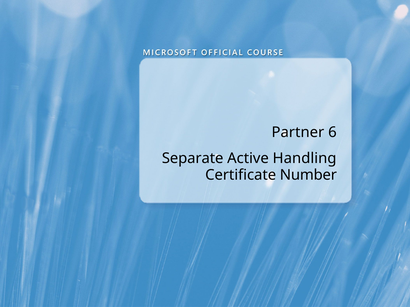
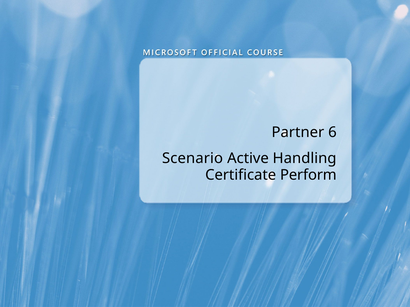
Separate: Separate -> Scenario (193, 158)
Number: Number -> Perform (308, 175)
